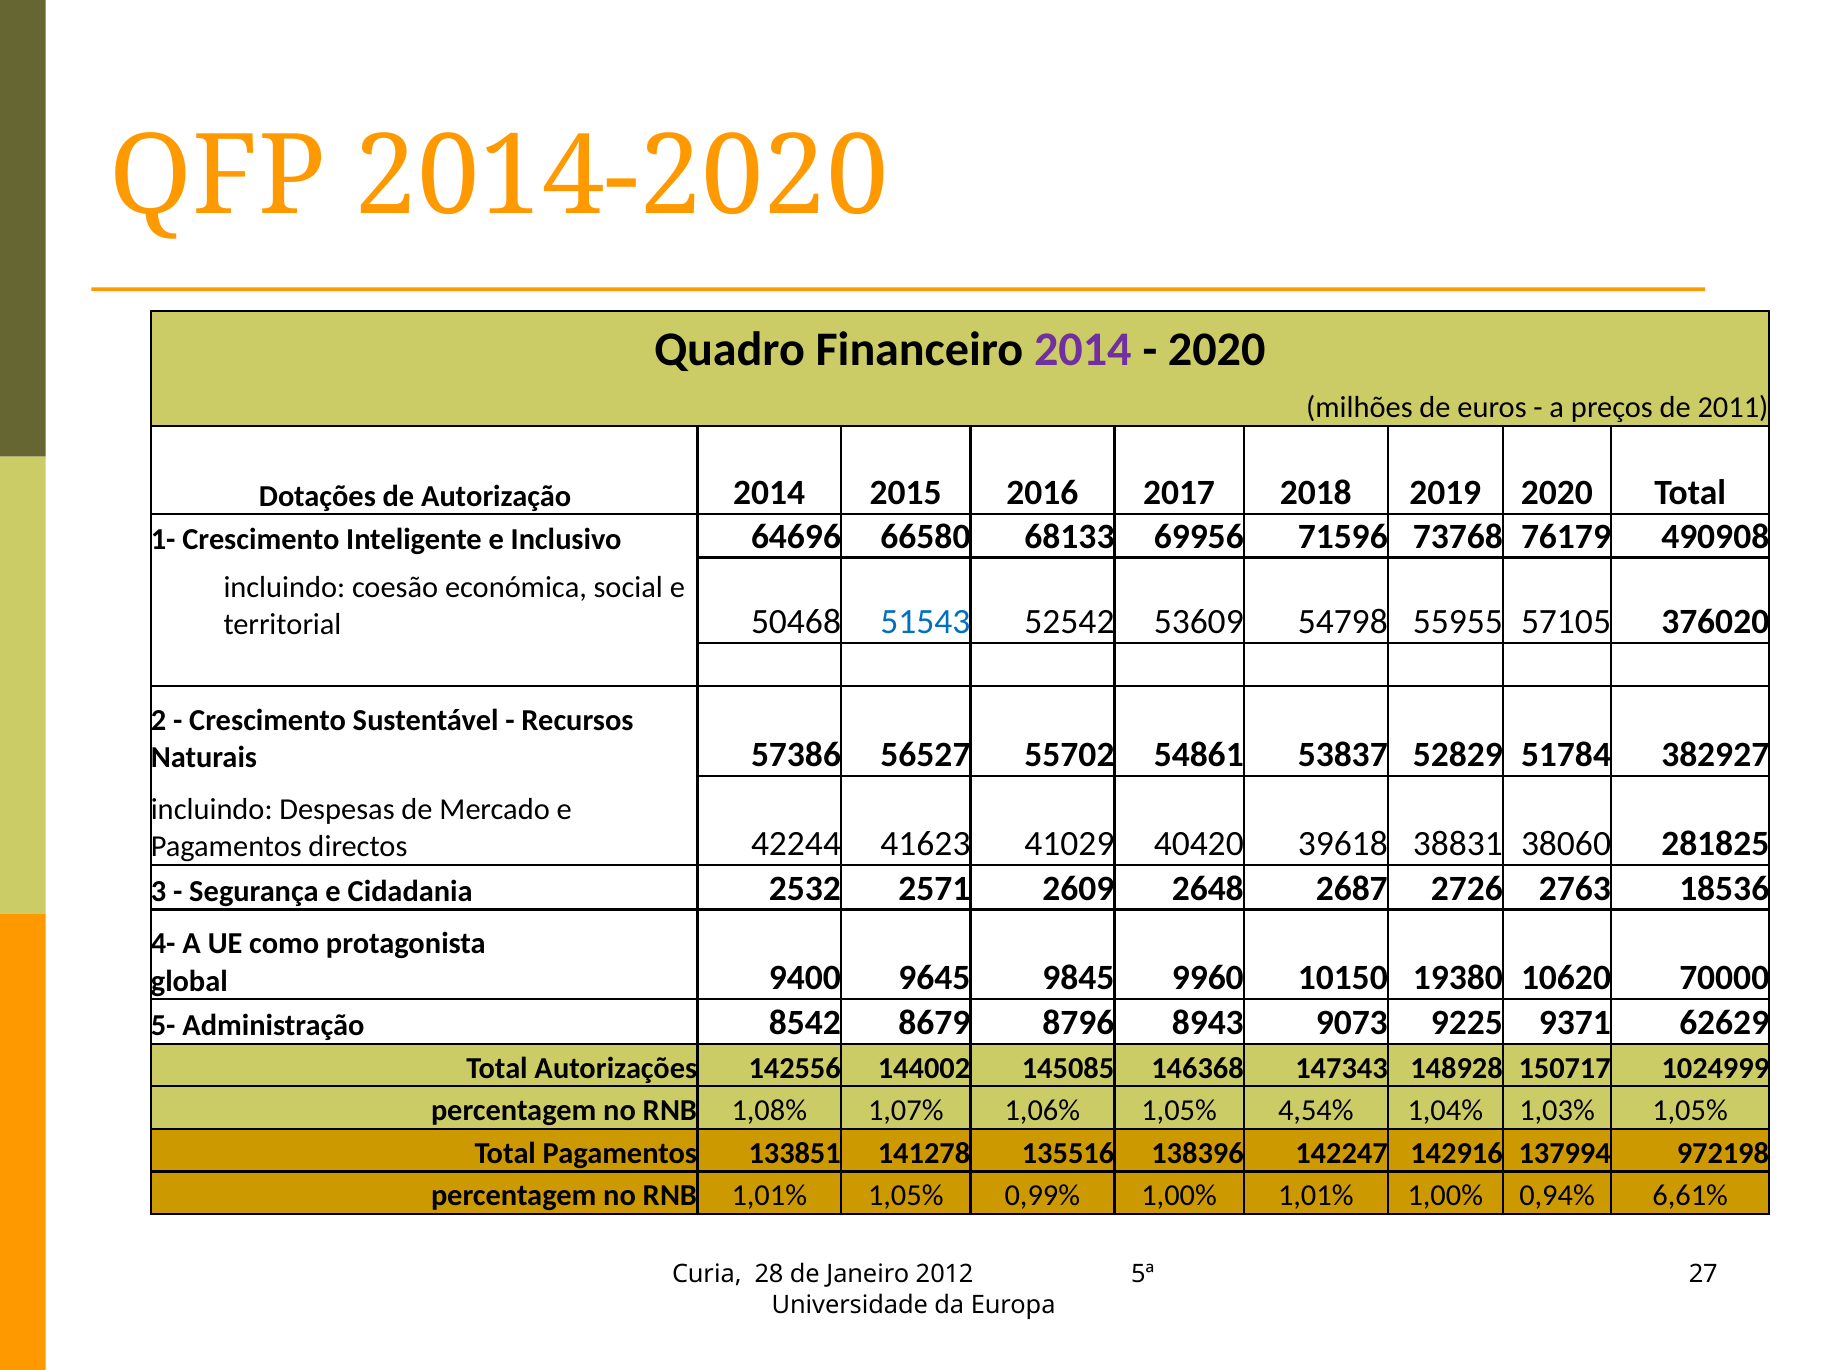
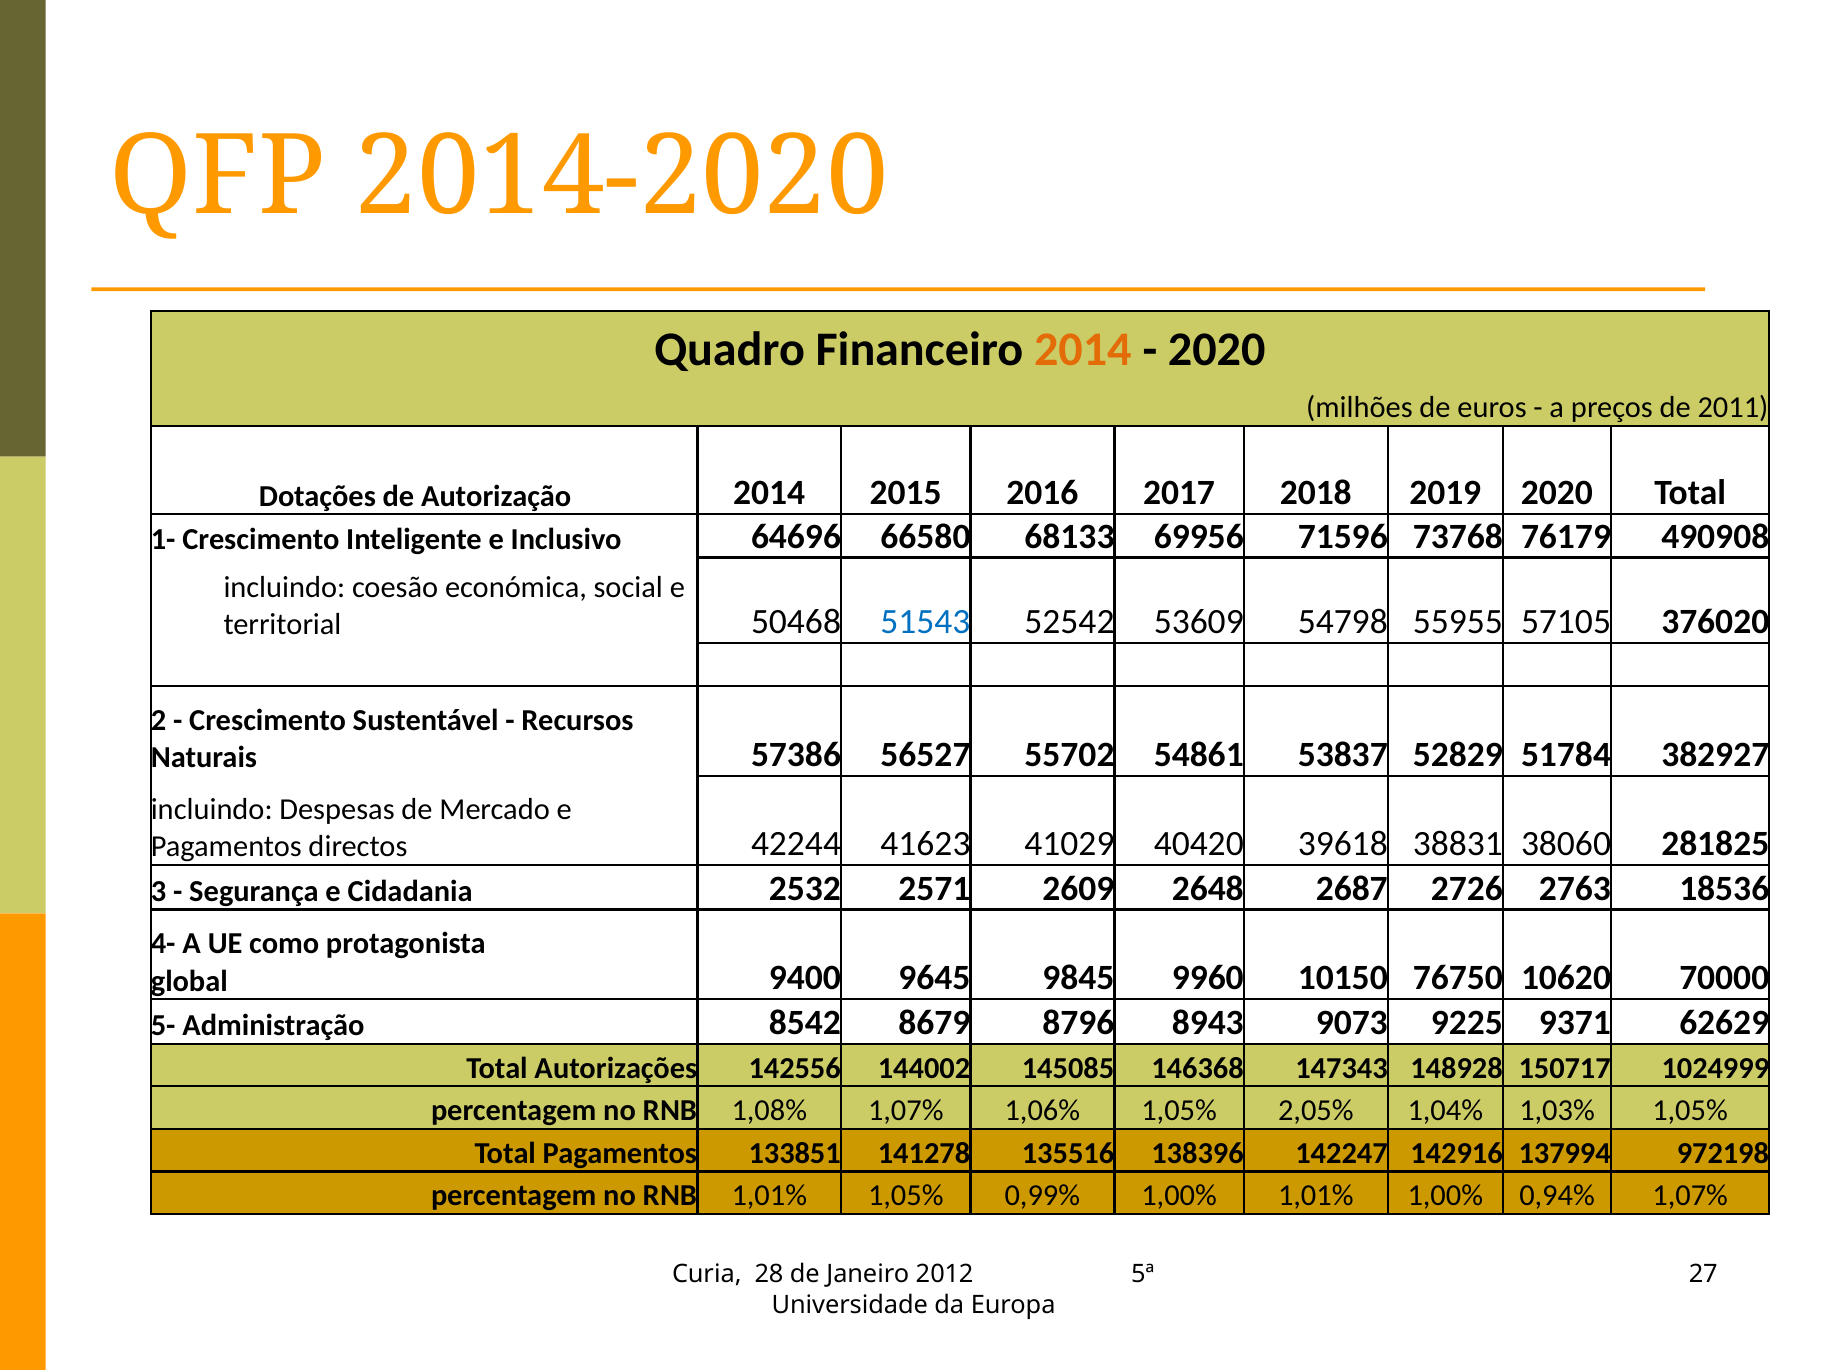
2014 colour: purple -> orange (1083, 350)
19380: 19380 -> 76750 (1458, 978)
4,54%: 4,54% -> 2,05% (1316, 1111)
0,94% 6,61%: 6,61% -> 1,07% (1690, 1196)
